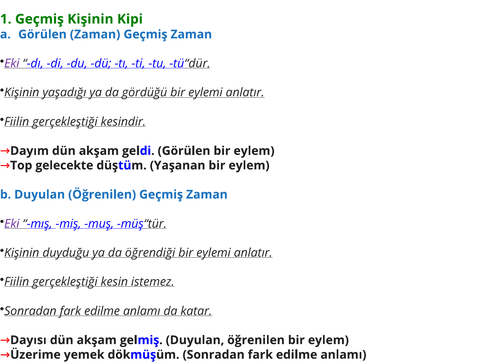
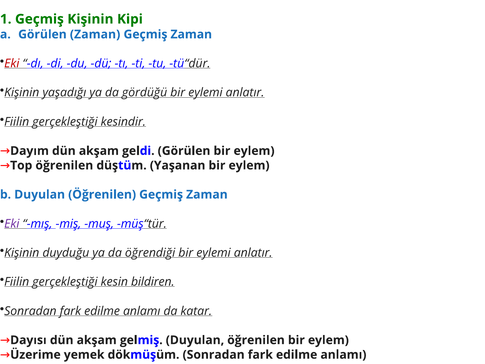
Eki colour: purple -> red (12, 63)
→Top gelecekte: gelecekte -> öğrenilen (64, 165)
istemez: istemez -> bildiren (153, 282)
